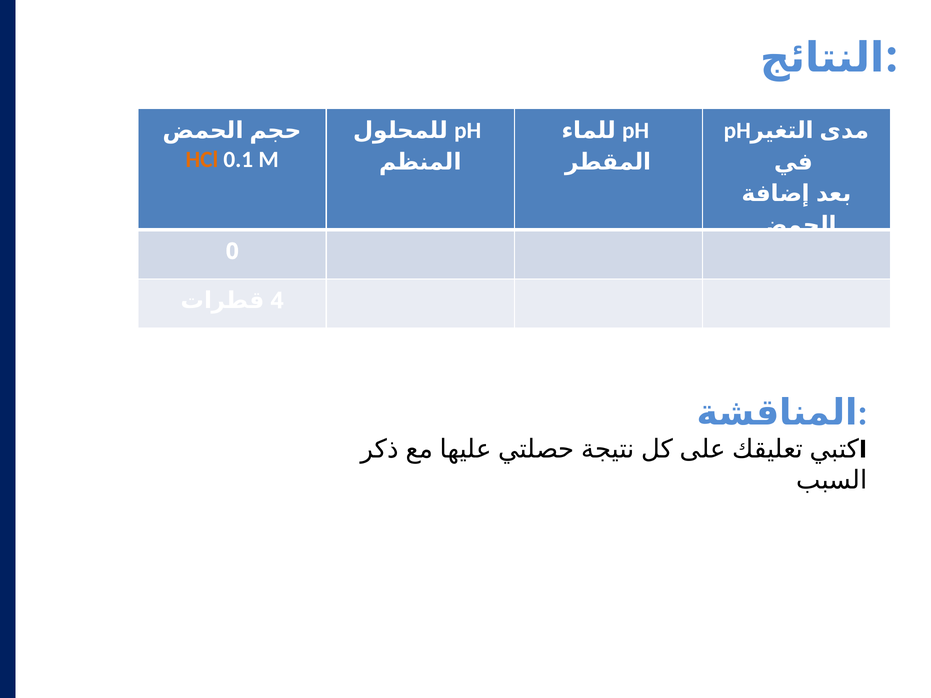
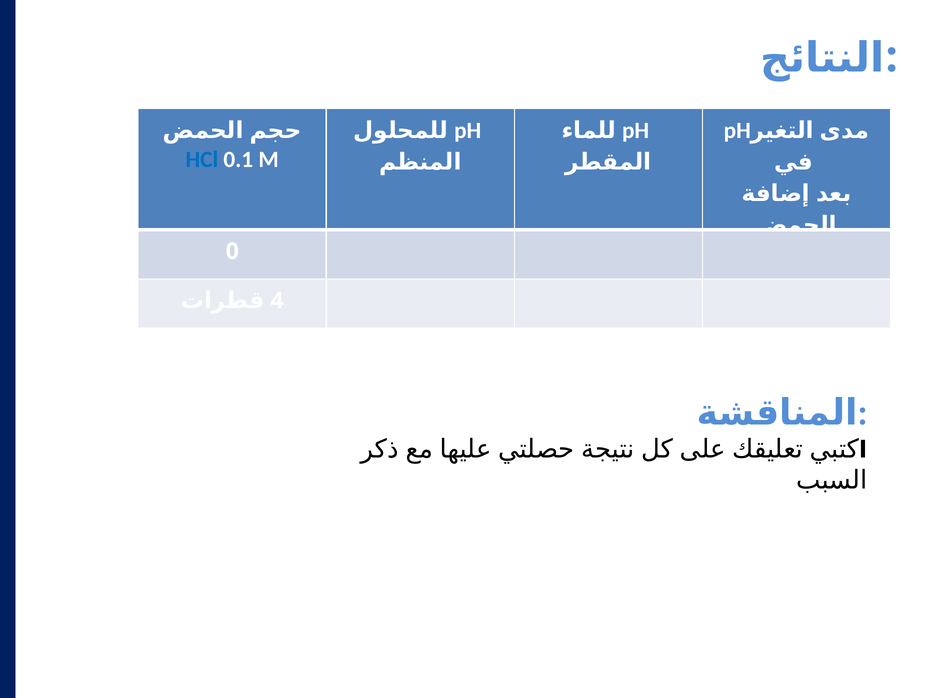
HCl colour: orange -> blue (202, 159)
